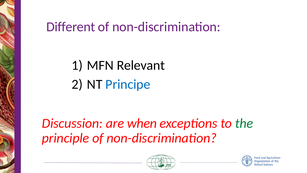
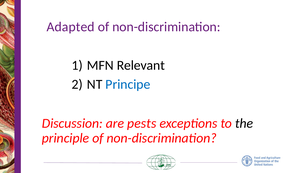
Different: Different -> Adapted (71, 27)
when: when -> pests (142, 123)
the colour: green -> black (244, 123)
